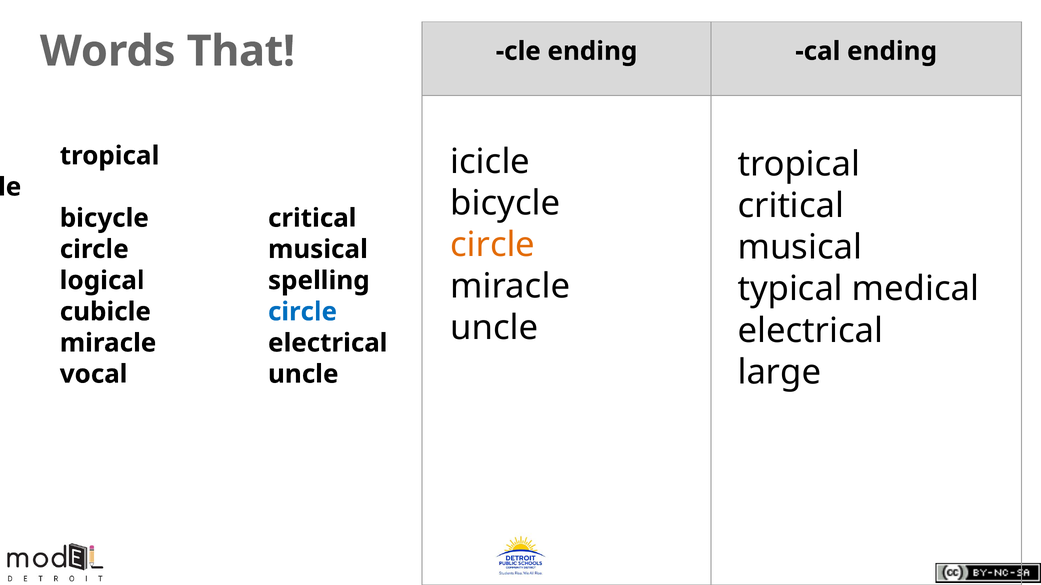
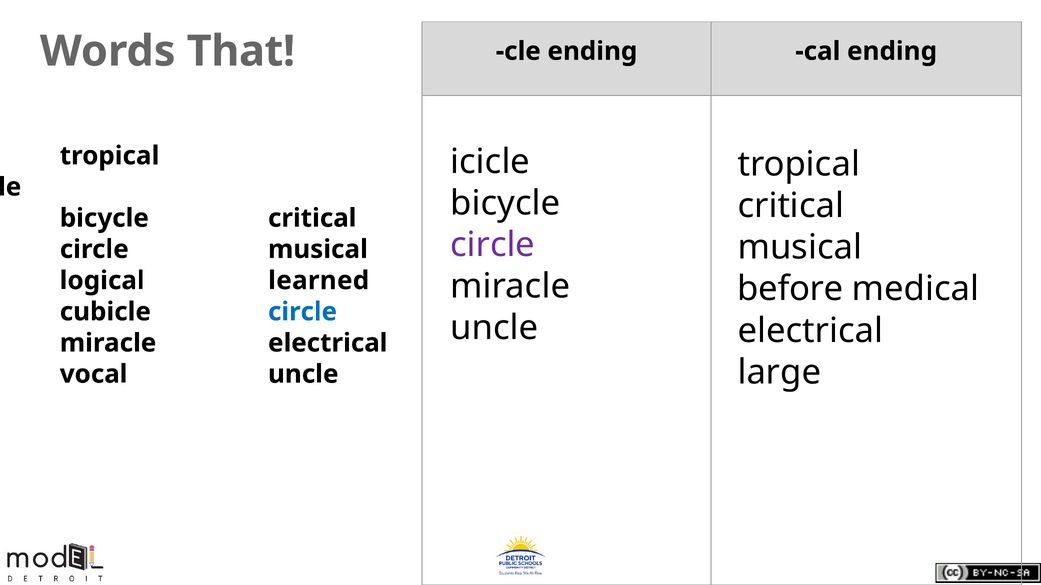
circle colour: orange -> purple (493, 245)
spelling: spelling -> learned (319, 281)
typical: typical -> before (790, 289)
